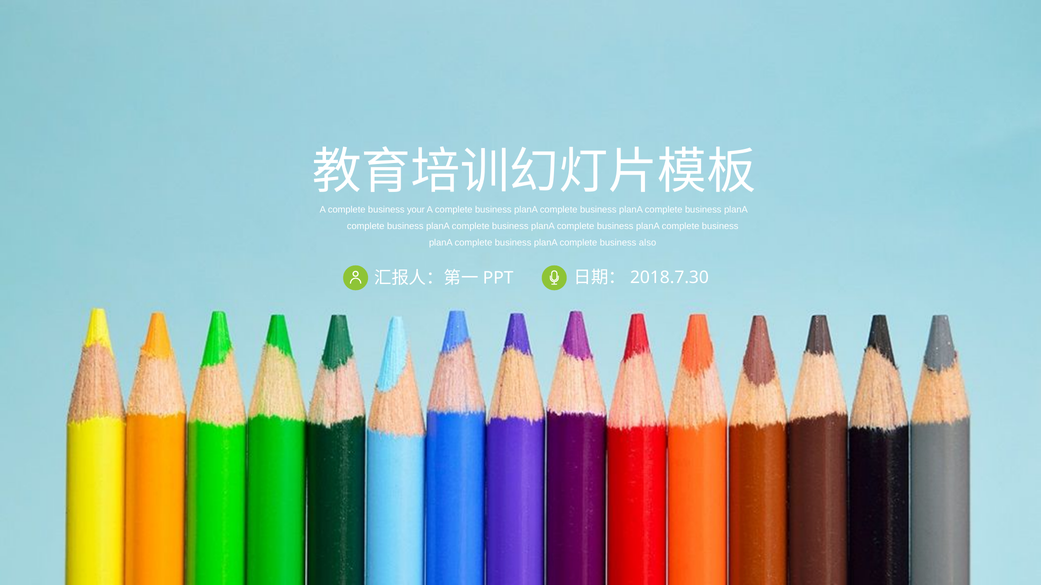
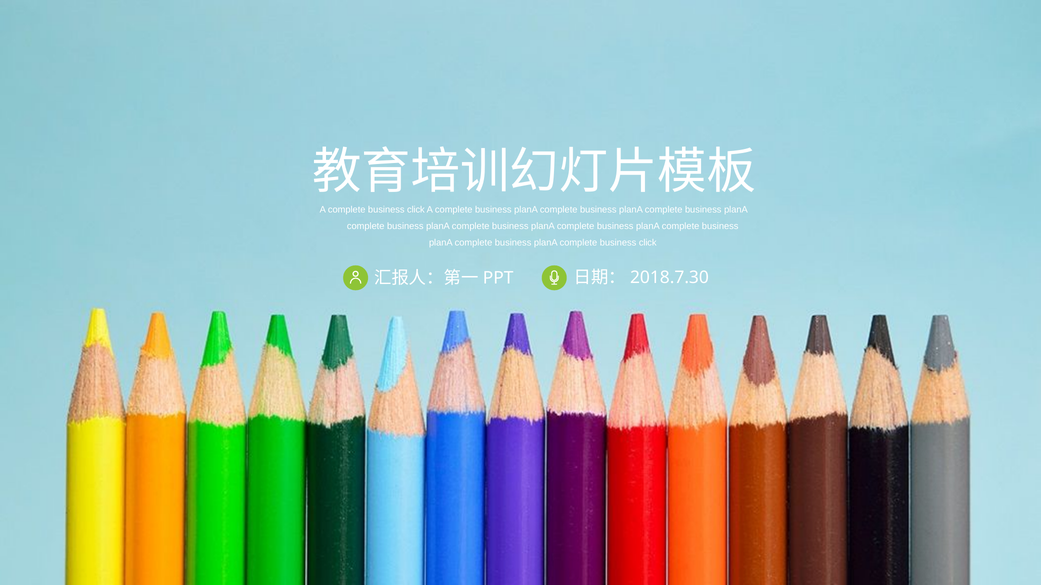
A complete business your: your -> click (416, 210)
planA complete business also: also -> click (648, 243)
